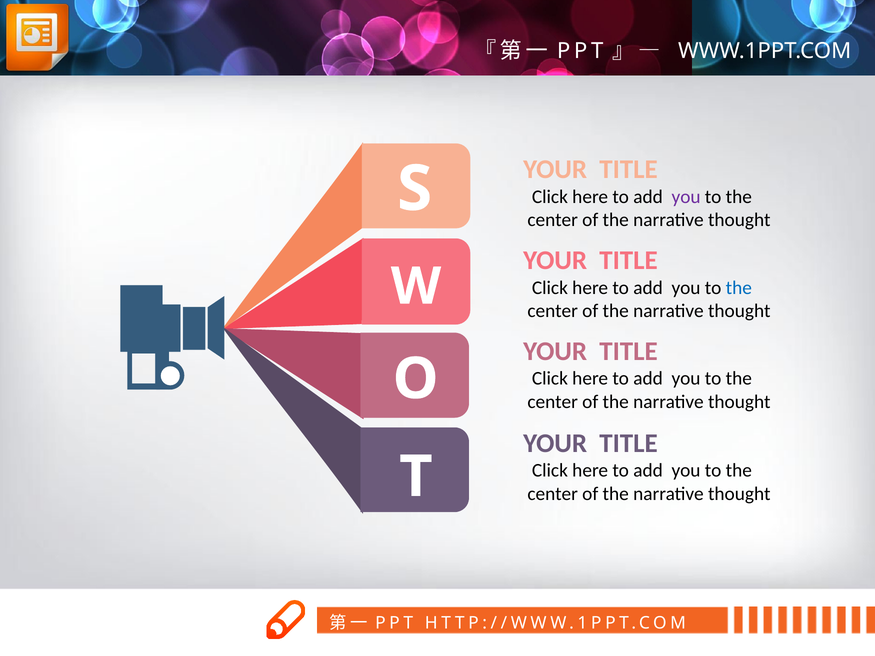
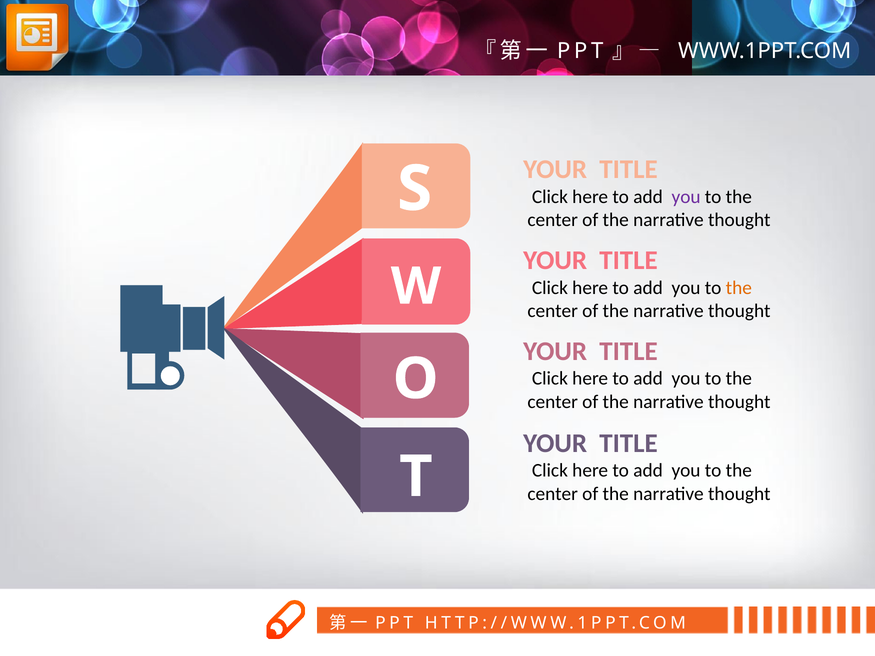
the colour: blue -> orange (739, 288)
